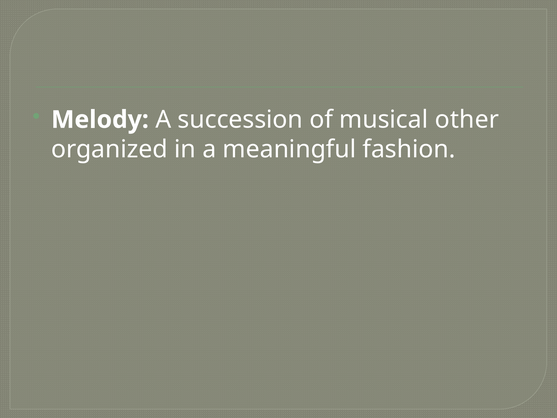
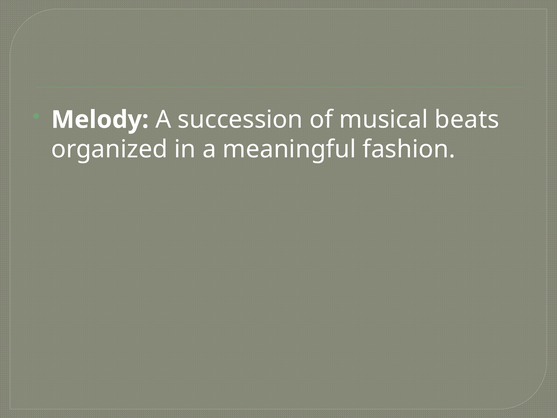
other: other -> beats (467, 120)
